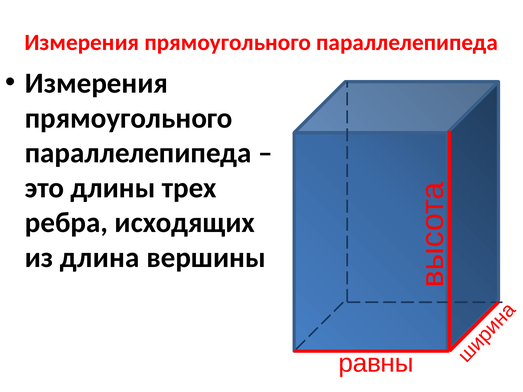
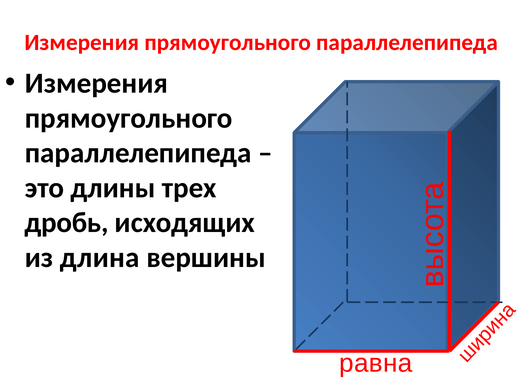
ребра: ребра -> дробь (67, 223)
равны: равны -> равна (376, 363)
